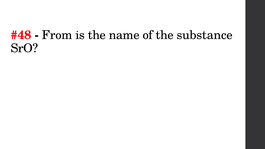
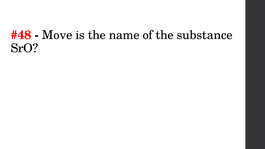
From: From -> Move (57, 35)
